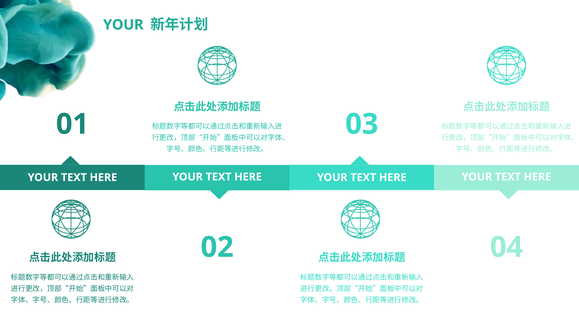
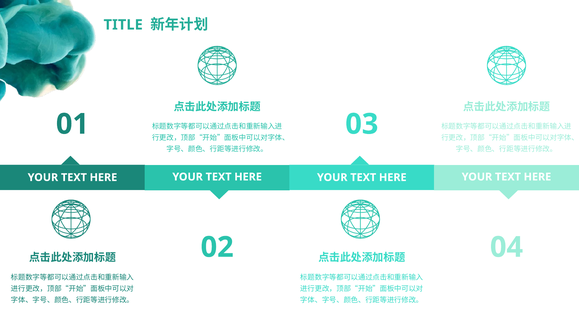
YOUR: YOUR -> TITLE (123, 25)
